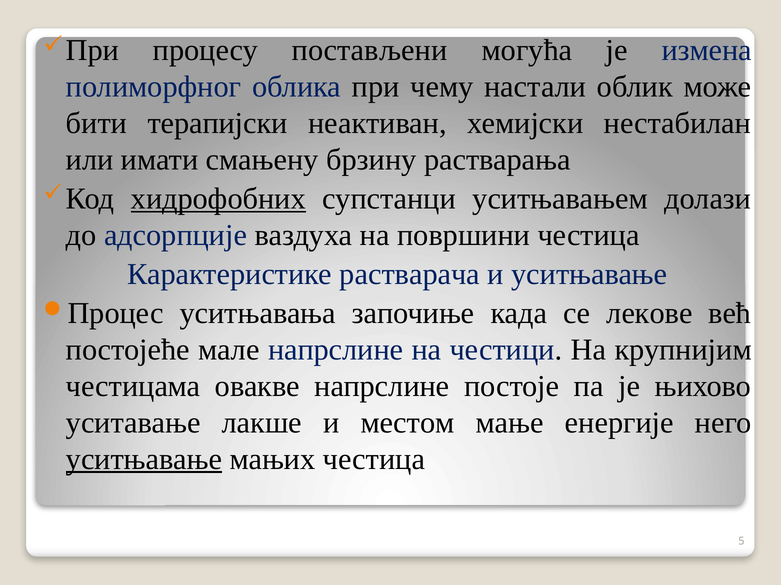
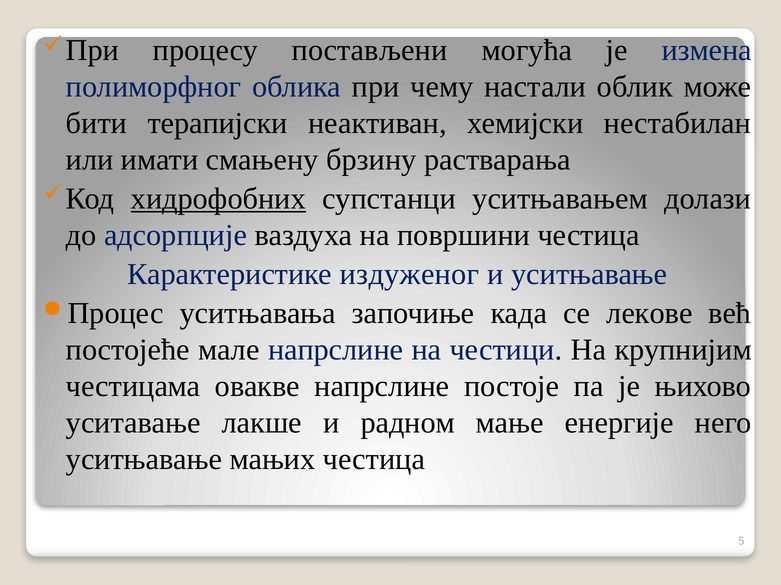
растварача: растварача -> издуженог (410, 275)
местом: местом -> радном (408, 423)
уситњавање underline: present -> none (144, 460)
